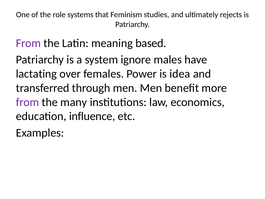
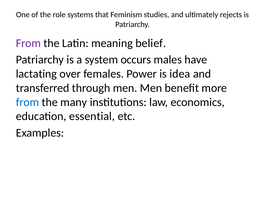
based: based -> belief (151, 43)
ignore: ignore -> occurs (136, 60)
from colour: purple -> blue (27, 102)
influence: influence -> essential (92, 116)
